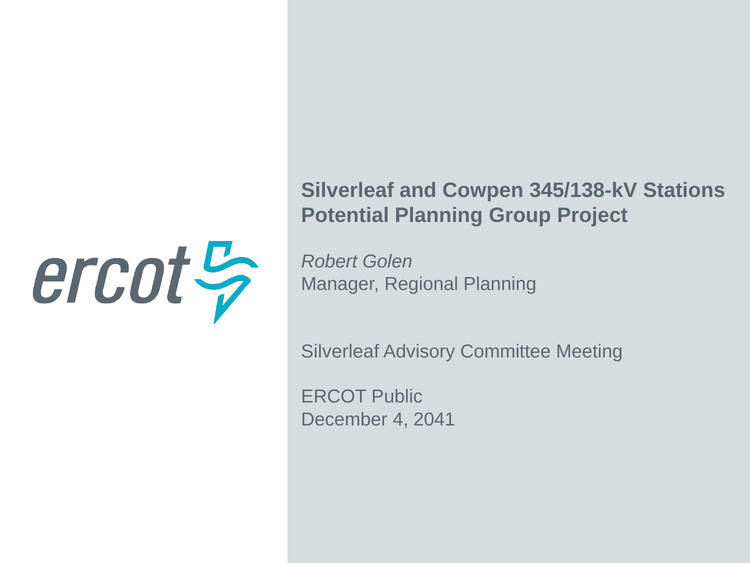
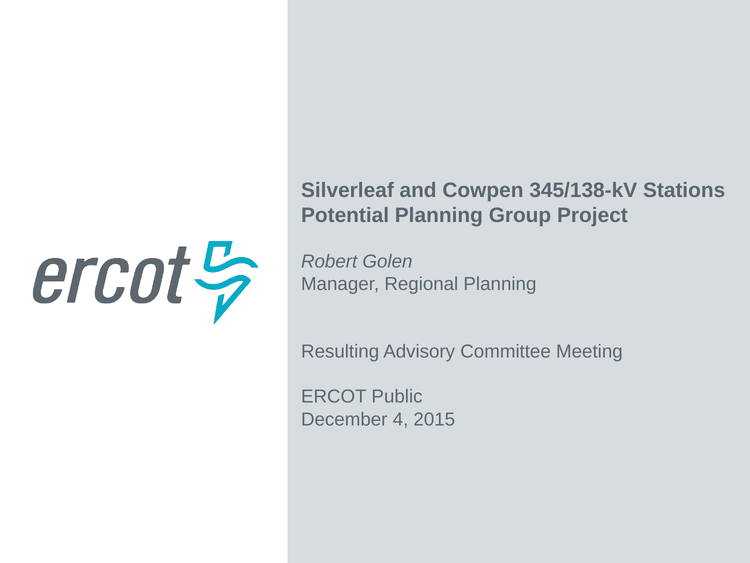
Silverleaf: Silverleaf -> Resulting (340, 351)
2041: 2041 -> 2015 (434, 419)
